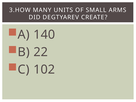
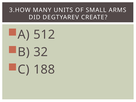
140: 140 -> 512 (44, 35)
22: 22 -> 32 (41, 52)
102: 102 -> 188 (44, 70)
